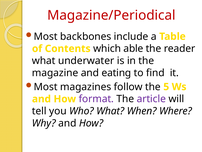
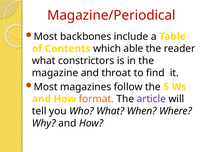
underwater: underwater -> constrictors (86, 61)
eating: eating -> throat (116, 73)
format colour: purple -> orange (96, 99)
